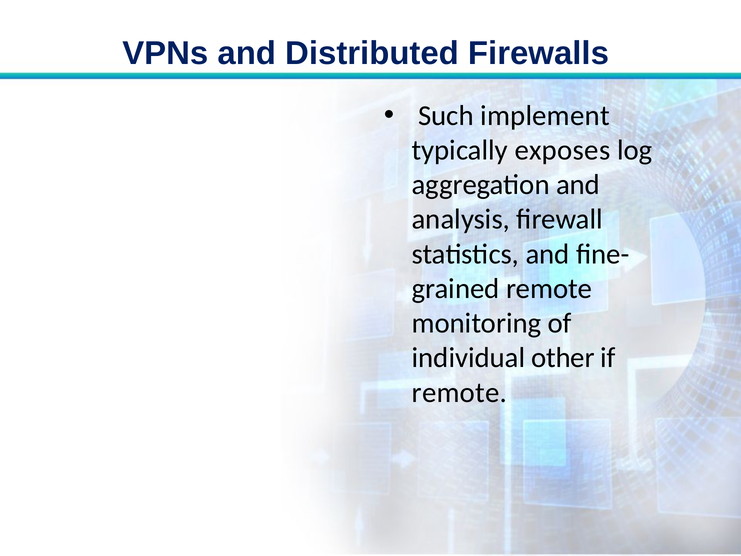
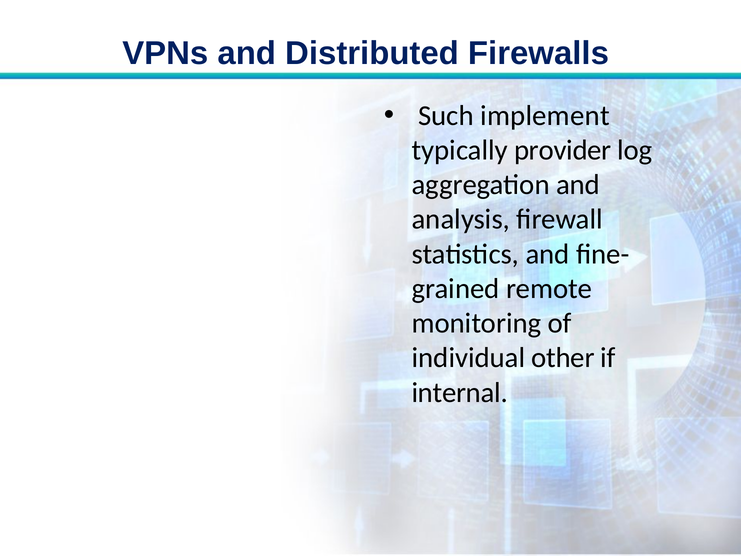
exposes: exposes -> provider (563, 150)
remote: remote -> internal (460, 392)
